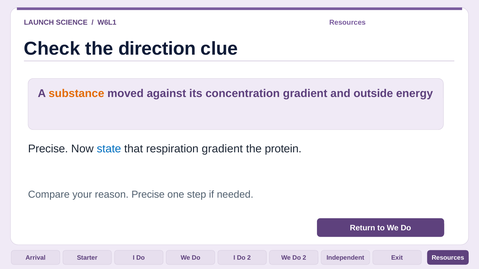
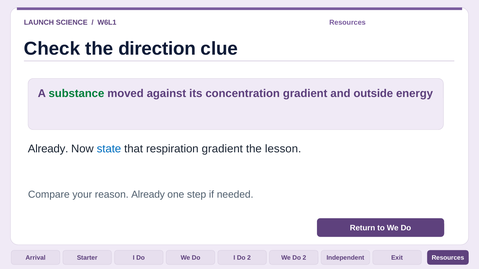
substance colour: orange -> green (76, 93)
Precise: Precise -> Already (48, 149)
protein: protein -> lesson (283, 149)
reason Precise: Precise -> Already (148, 195)
